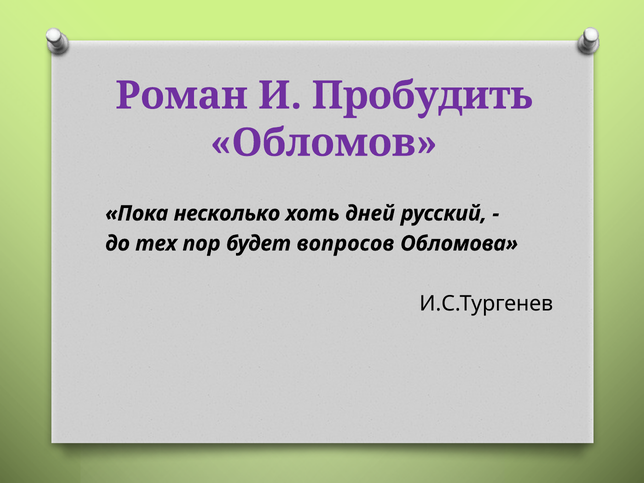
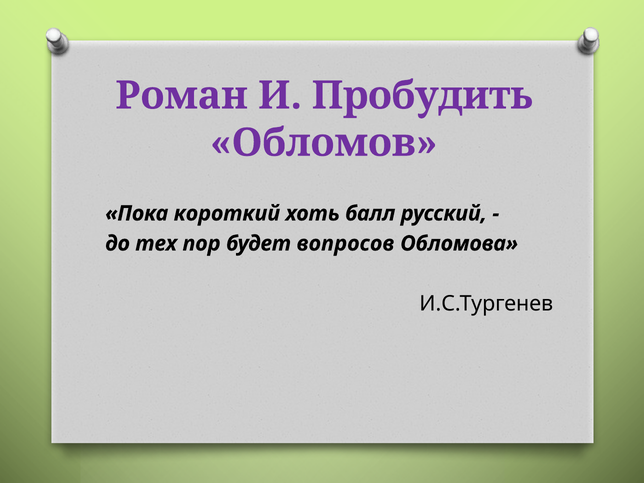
несколько: несколько -> короткий (227, 213)
дней: дней -> балл (370, 213)
